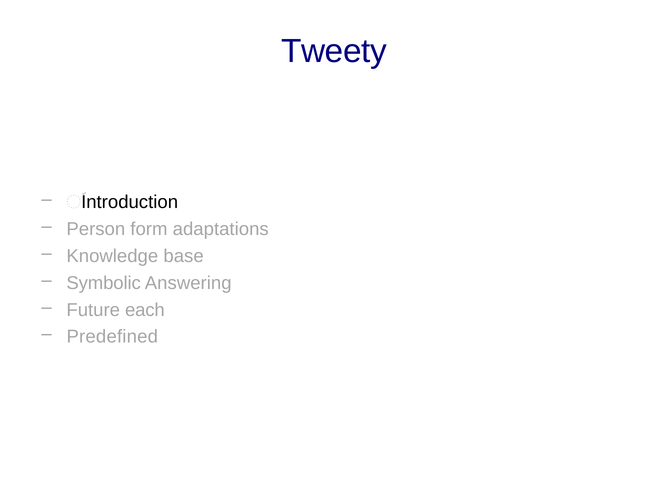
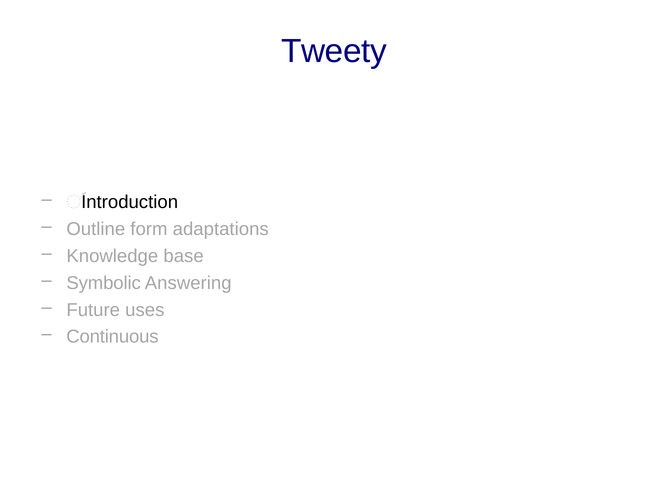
Person: Person -> Outline (96, 229)
each: each -> uses (145, 310)
Predefined: Predefined -> Continuous (112, 337)
